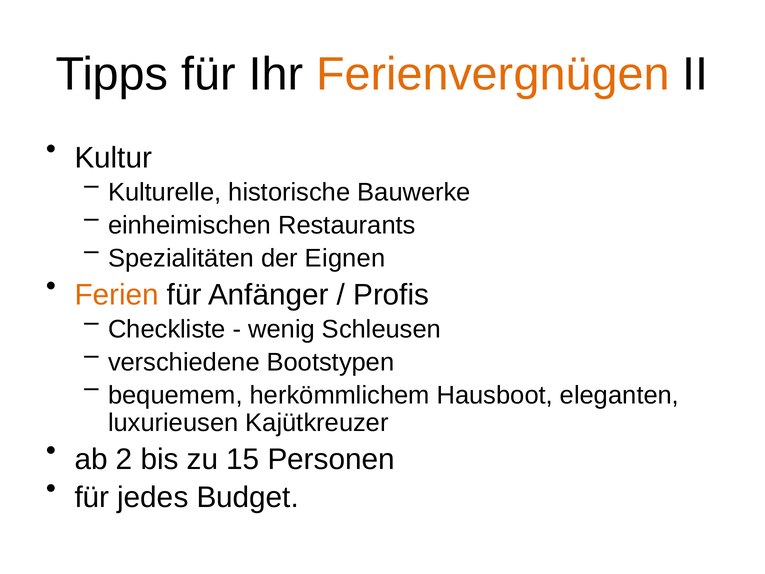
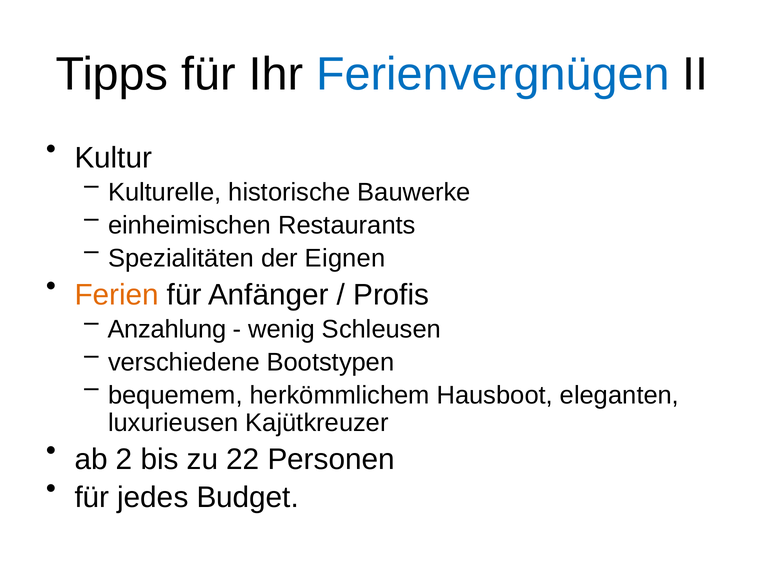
Ferienvergnügen colour: orange -> blue (493, 74)
Checkliste: Checkliste -> Anzahlung (167, 329)
15: 15 -> 22 (243, 459)
